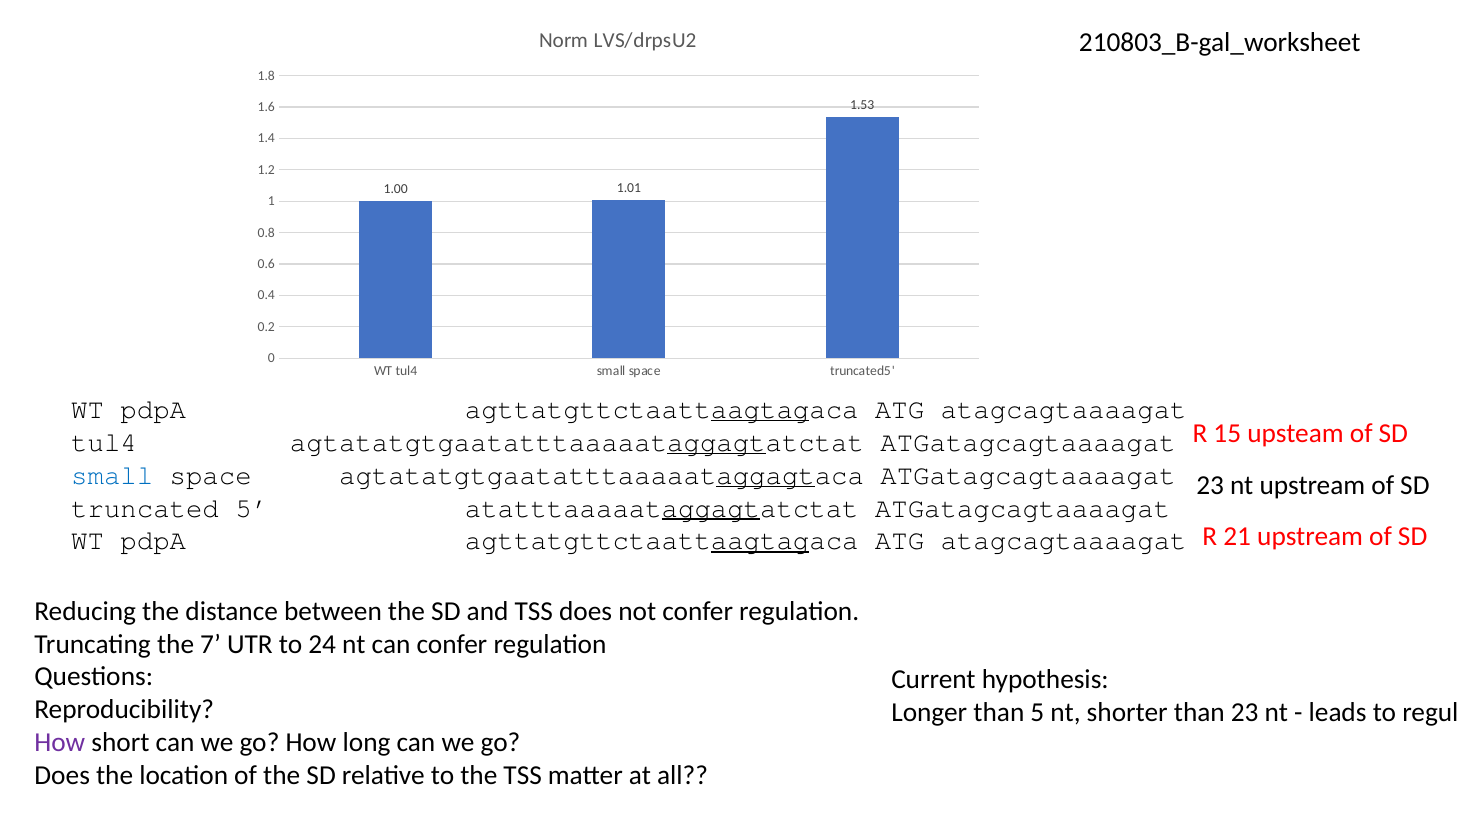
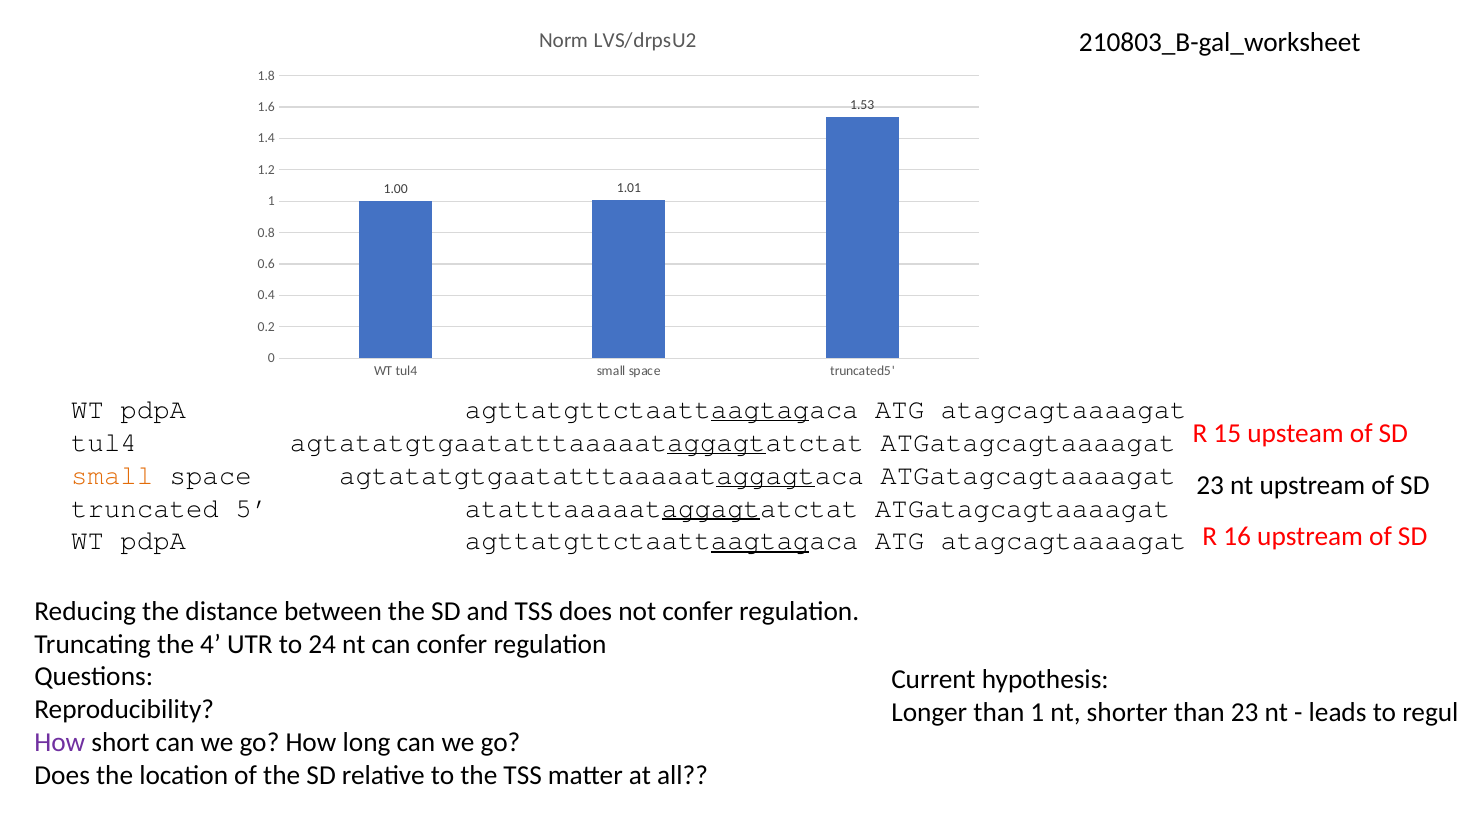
small colour: blue -> orange (112, 475)
21: 21 -> 16 (1237, 536)
7: 7 -> 4 (210, 644)
than 5: 5 -> 1 (1037, 713)
